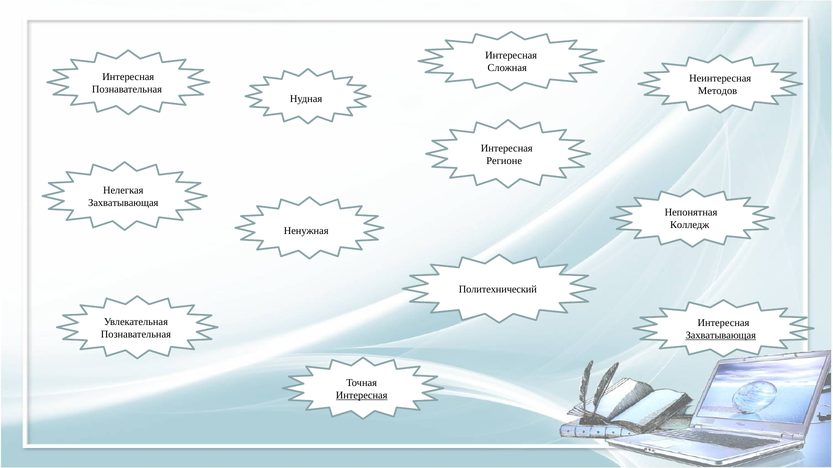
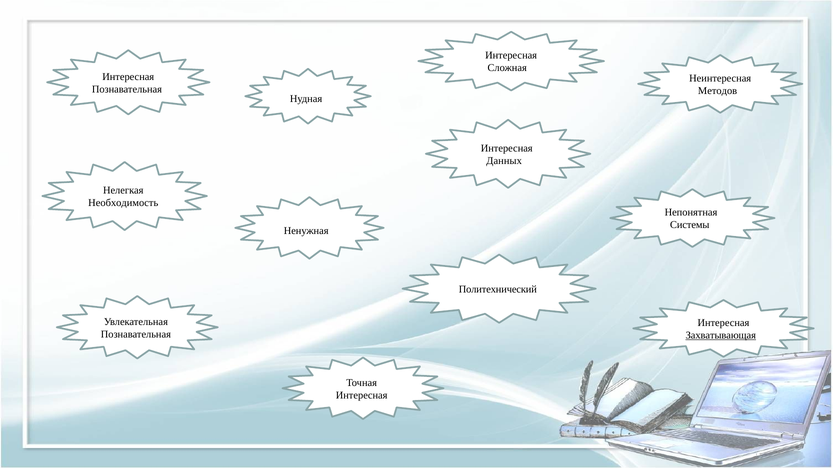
Регионе: Регионе -> Данных (504, 161)
Захватывающая: Захватывающая -> Необходимость (123, 203)
Колледж: Колледж -> Системы (690, 225)
Интересная underline: present -> none (362, 396)
